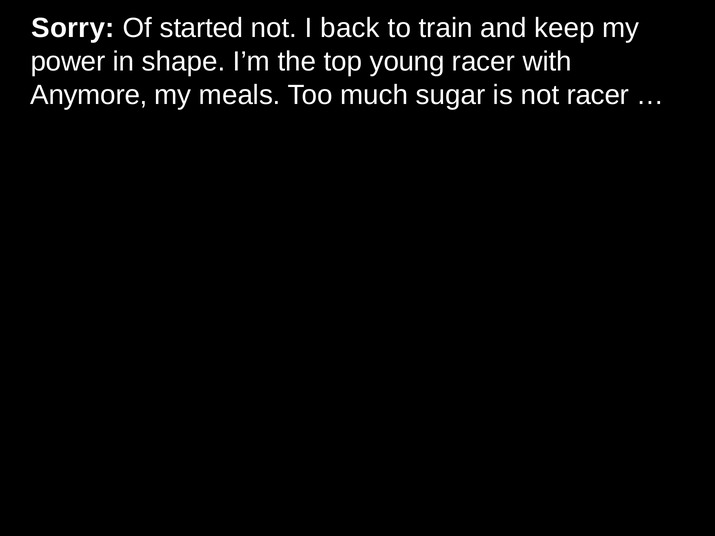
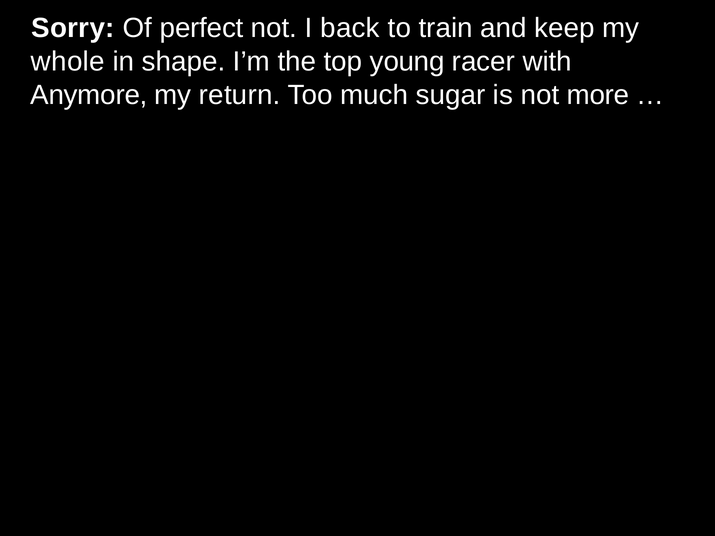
started: started -> perfect (202, 28)
power: power -> whole (68, 62)
meals: meals -> return (240, 95)
not racer: racer -> more (598, 95)
